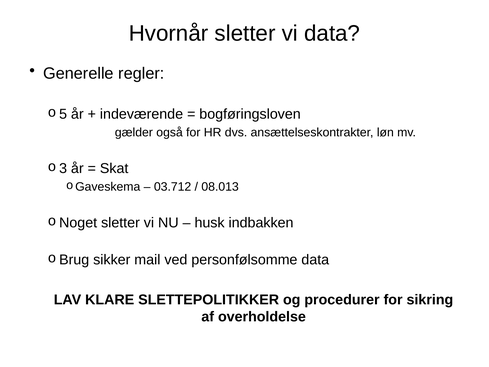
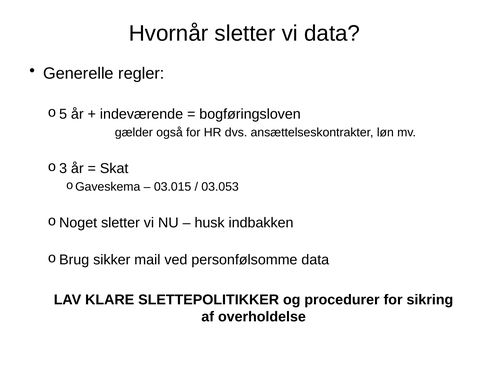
03.712: 03.712 -> 03.015 (173, 187)
08.013: 08.013 -> 03.053 (220, 187)
